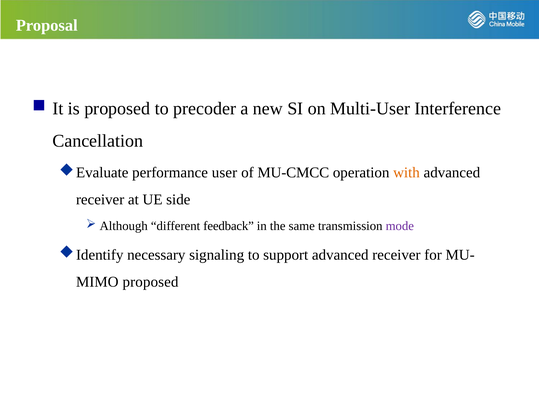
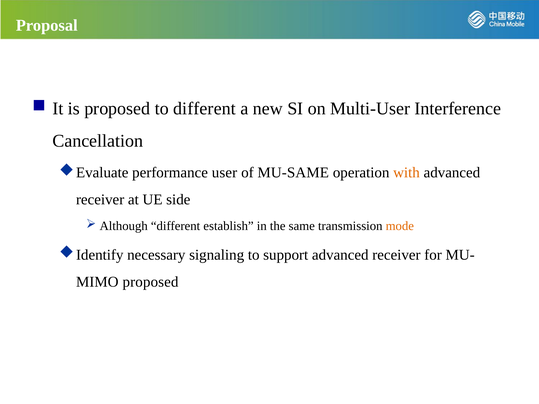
to precoder: precoder -> different (205, 109)
MU-CMCC: MU-CMCC -> MU-SAME (293, 173)
feedback: feedback -> establish (229, 226)
mode colour: purple -> orange (400, 226)
